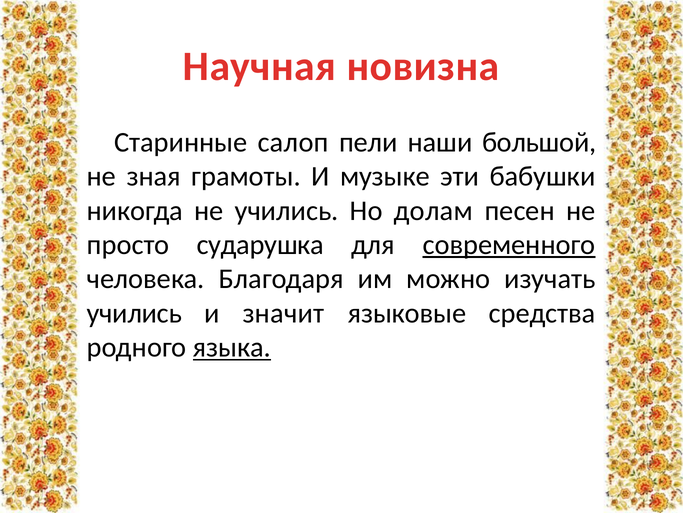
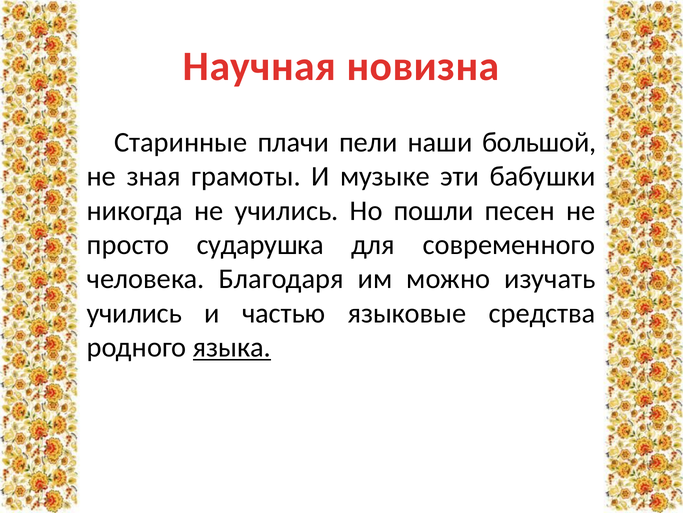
салоп: салоп -> плачи (293, 142)
долам: долам -> пошли (434, 210)
современного underline: present -> none (509, 244)
значит: значит -> частью (284, 313)
